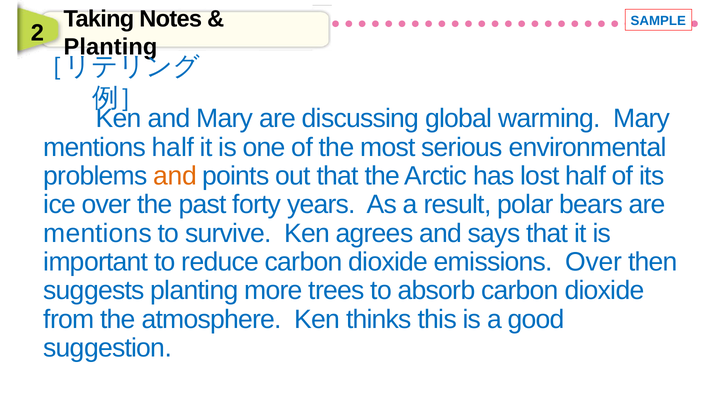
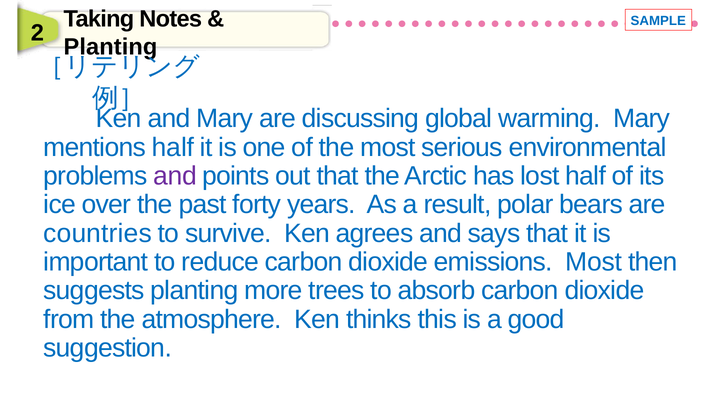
and colour: orange -> purple (175, 176)
mentions: mentions -> countries (98, 234)
emissions Over: Over -> Most (594, 262)
